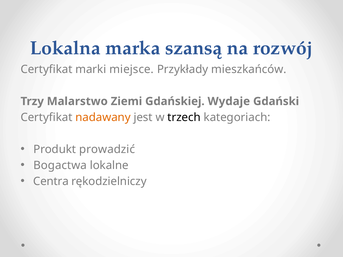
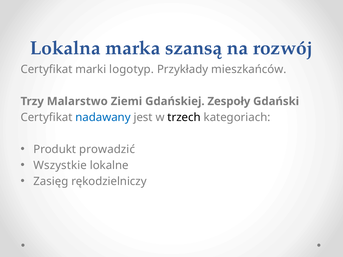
miejsce: miejsce -> logotyp (132, 69)
Wydaje: Wydaje -> Zespoły (229, 101)
nadawany colour: orange -> blue (103, 117)
Bogactwa: Bogactwa -> Wszystkie (60, 165)
Centra: Centra -> Zasięg (51, 181)
